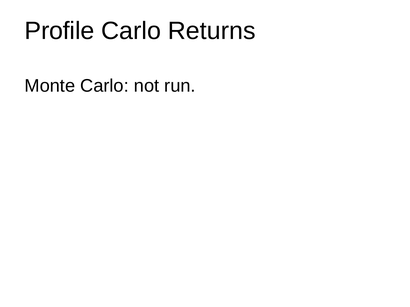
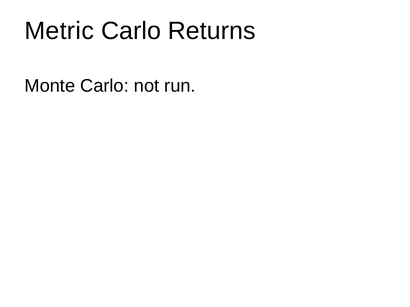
Profile: Profile -> Metric (59, 31)
